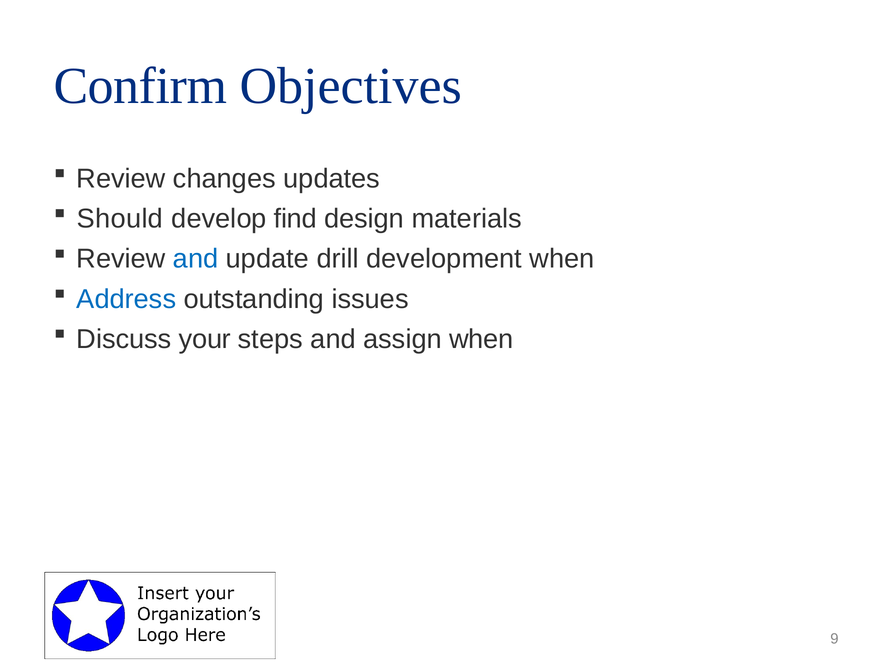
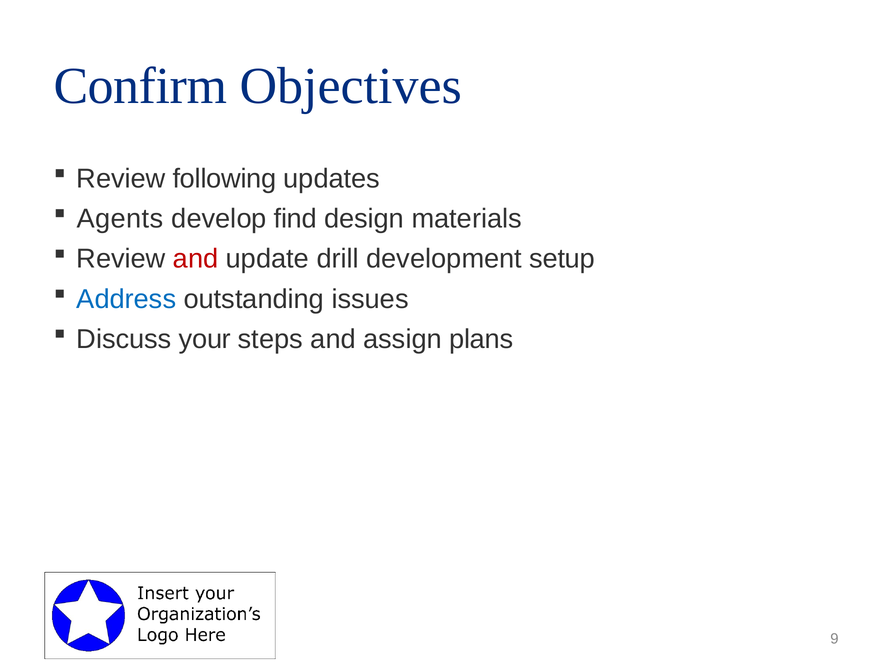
changes: changes -> following (225, 179)
Should: Should -> Agents (120, 219)
and colour: blue -> red (196, 259)
development when: when -> setup (562, 259)
assign when: when -> plans (481, 339)
